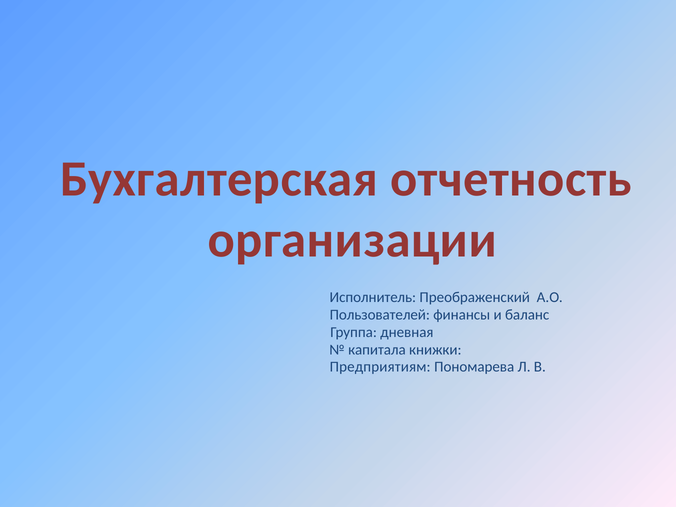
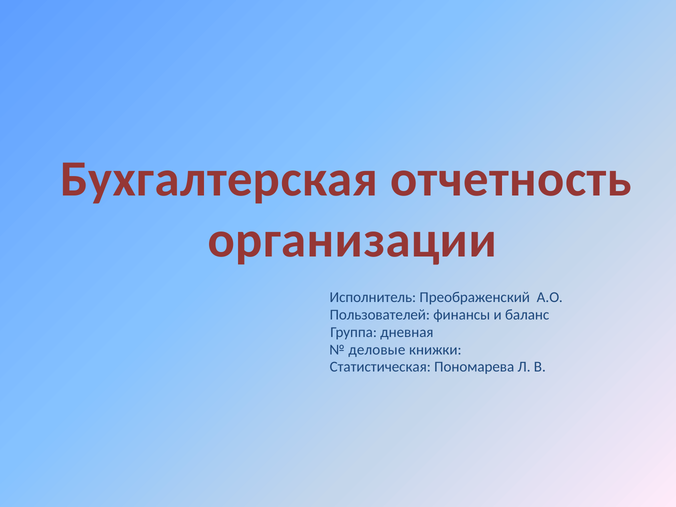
капитала: капитала -> деловые (377, 350)
Предприятиям: Предприятиям -> Статистическая (380, 367)
